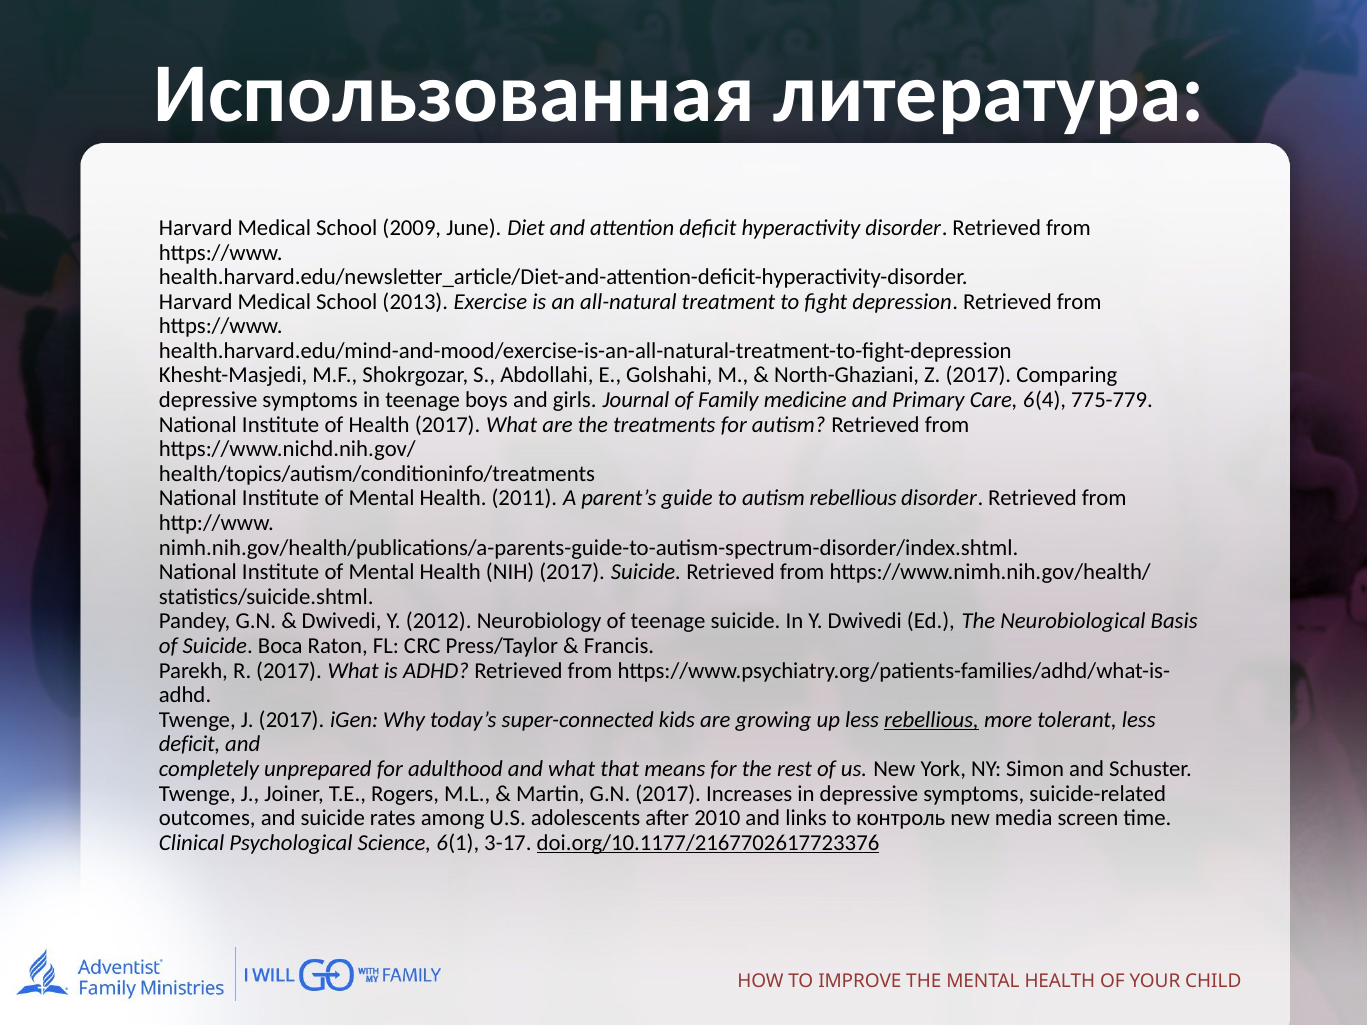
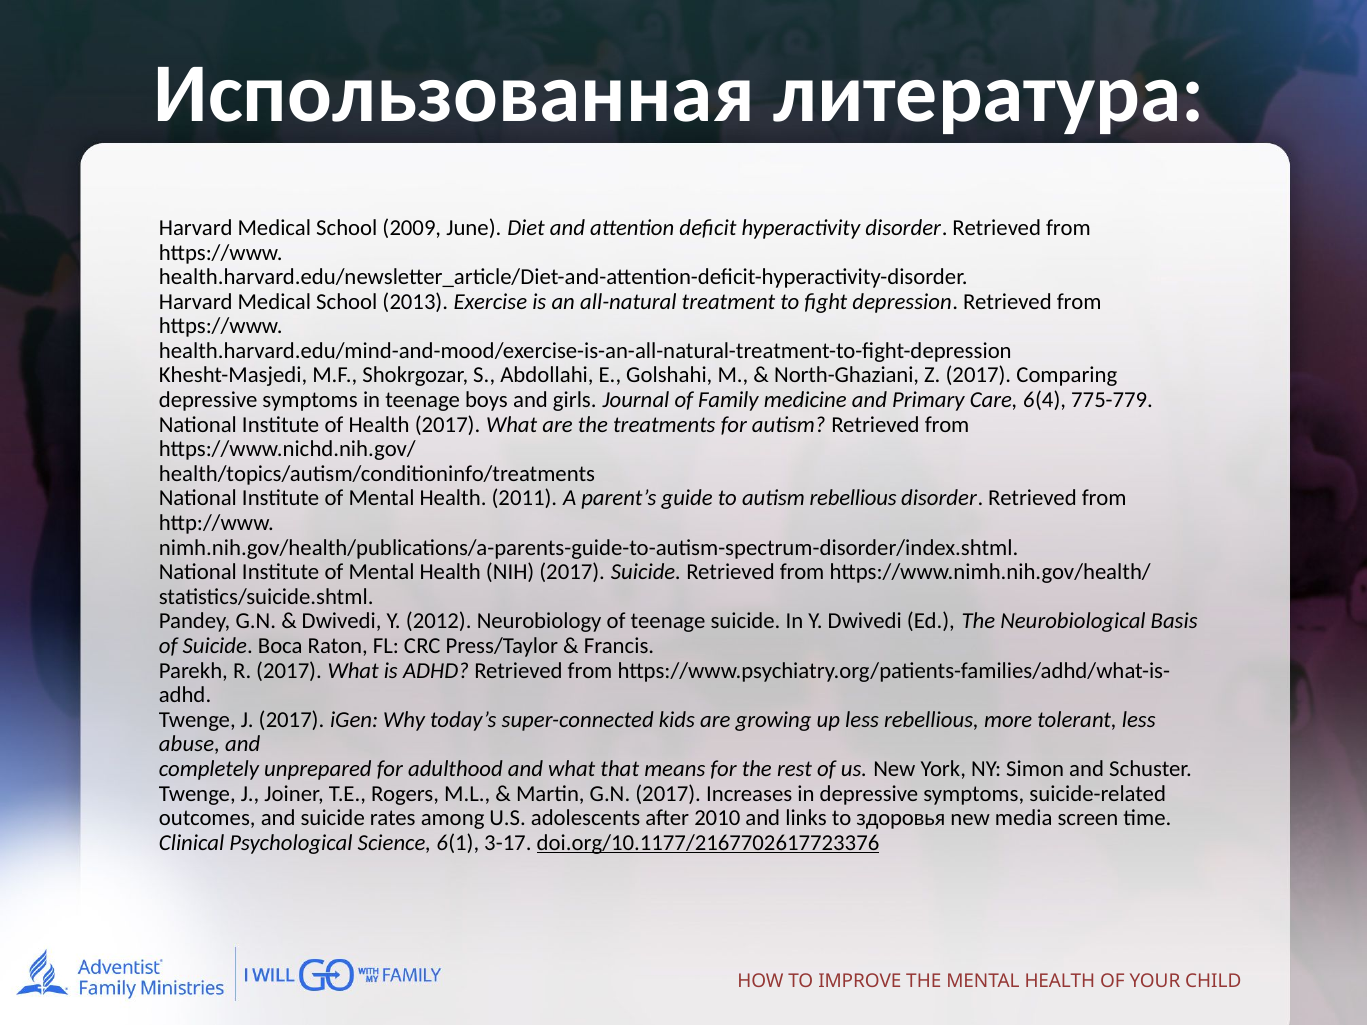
rebellious underline: present -> none (931, 720)
deficit: deficit -> abuse (189, 744)
контроль: контроль -> здоровья (901, 818)
